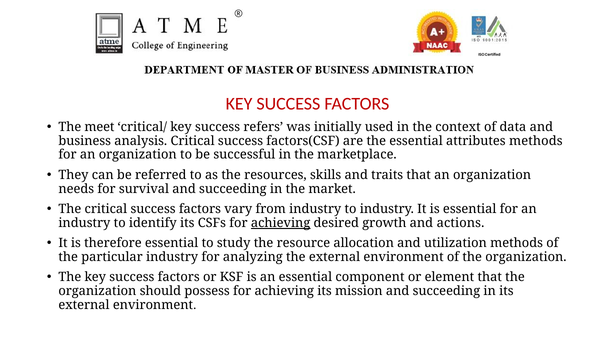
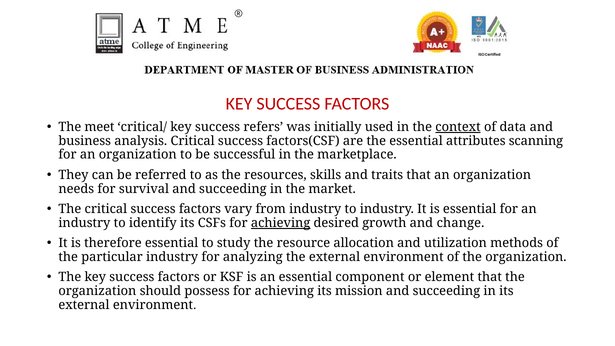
context underline: none -> present (458, 127)
attributes methods: methods -> scanning (536, 141)
actions: actions -> change (461, 223)
